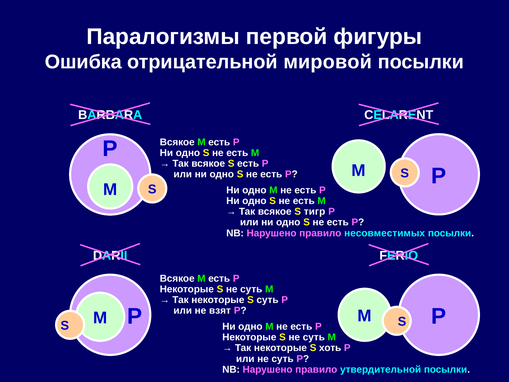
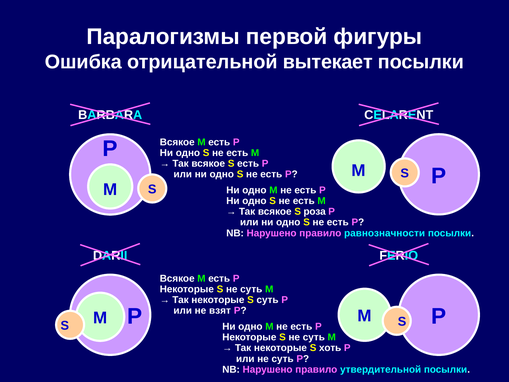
мировой: мировой -> вытекает (328, 62)
тигр: тигр -> роза (315, 212)
несовместимых: несовместимых -> равнозначности (385, 233)
